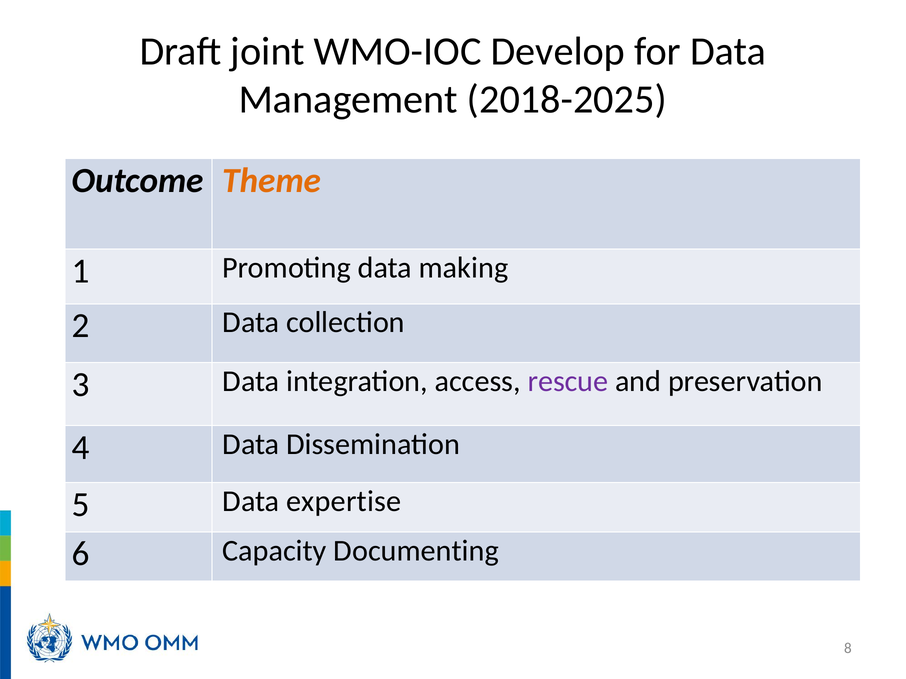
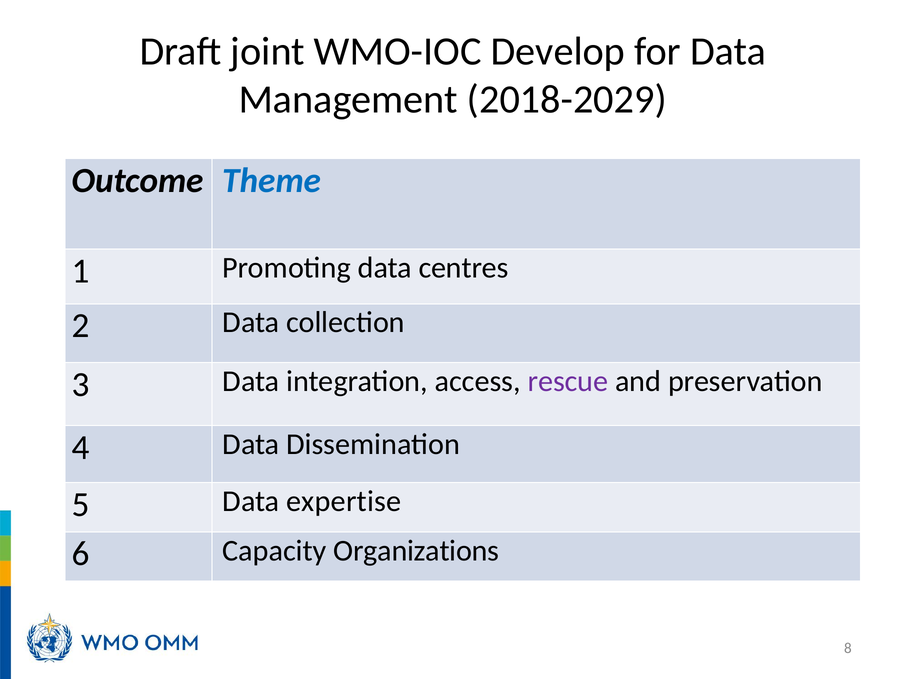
2018-2025: 2018-2025 -> 2018-2029 (567, 100)
Theme colour: orange -> blue (272, 181)
making: making -> centres (464, 268)
Documenting: Documenting -> Organizations (416, 551)
